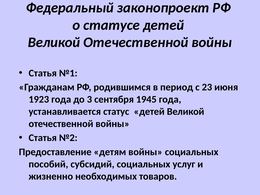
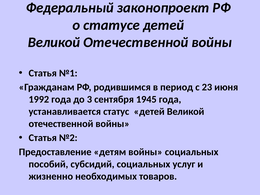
1923: 1923 -> 1992 (39, 99)
